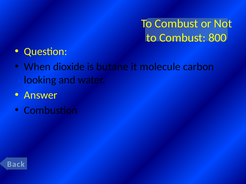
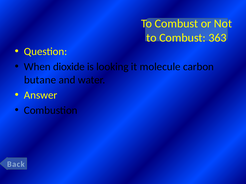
800: 800 -> 363 (218, 38)
butane: butane -> looking (112, 67)
looking: looking -> butane (40, 80)
